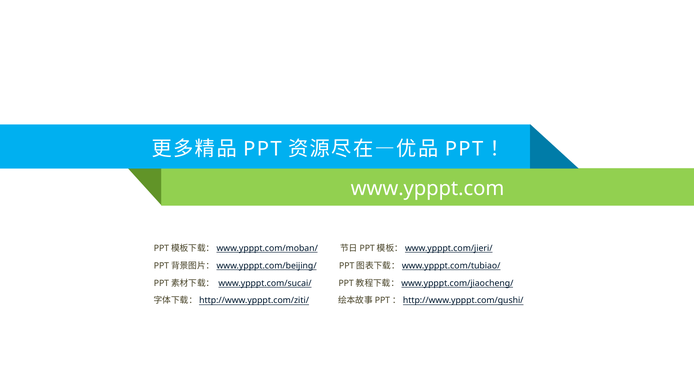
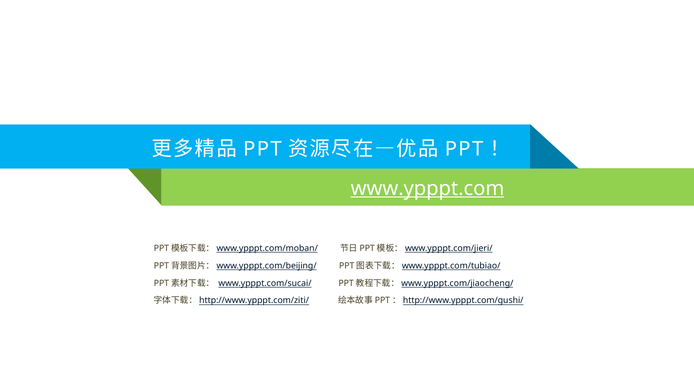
www.ypppt.com underline: none -> present (428, 188)
